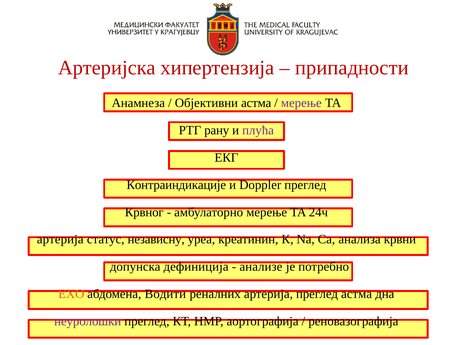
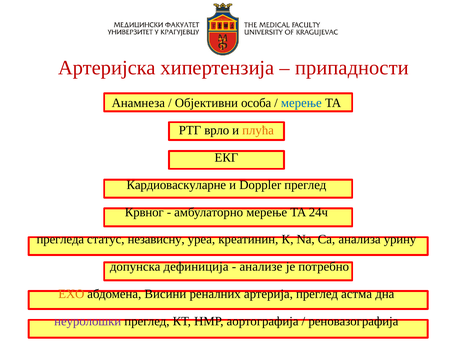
Објективни астма: астма -> особа (256, 103)
мерење colour: purple -> blue (301, 103)
рану: рану -> врло (217, 130)
плућа colour: purple -> orange (258, 130)
Контраиндикације: Контраиндикације -> Кардиоваскуларне (176, 185)
артерија: артерија -> прегледа (60, 239)
крвни: крвни -> урину (400, 239)
Водити: Водити -> Висини (165, 294)
